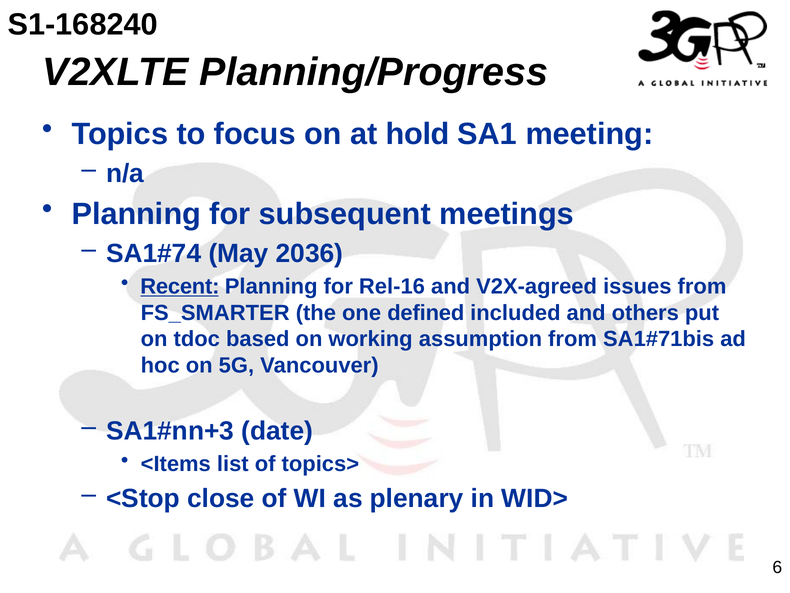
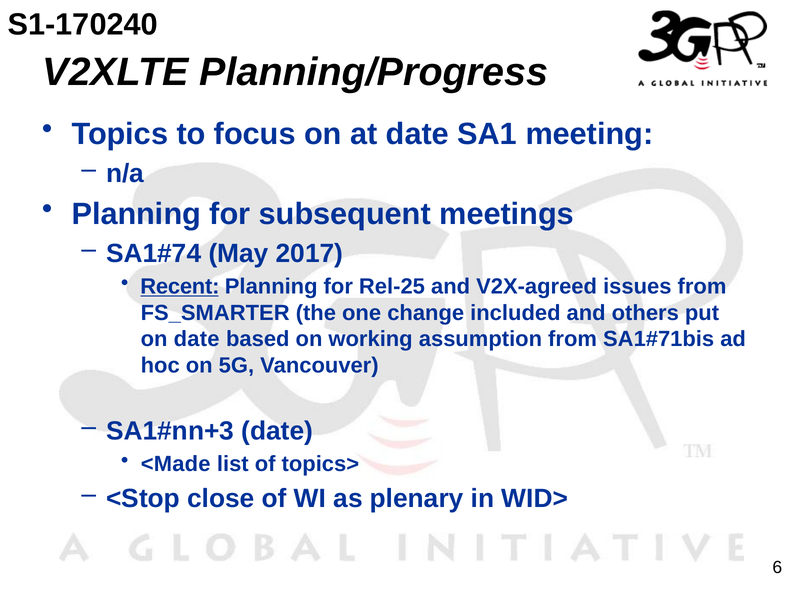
S1-168240: S1-168240 -> S1-170240 (83, 24)
at hold: hold -> date (417, 134)
2036: 2036 -> 2017 (310, 253)
Rel-16: Rel-16 -> Rel-25 (392, 286)
defined: defined -> change (426, 312)
on tdoc: tdoc -> date (197, 339)
<Items: <Items -> <Made (176, 463)
